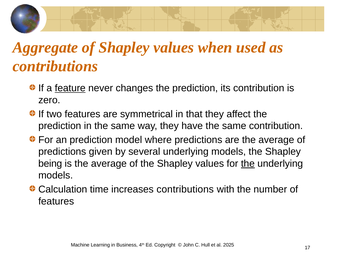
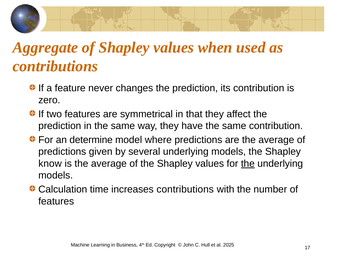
feature underline: present -> none (70, 88)
an prediction: prediction -> determine (91, 139)
being: being -> know (50, 163)
